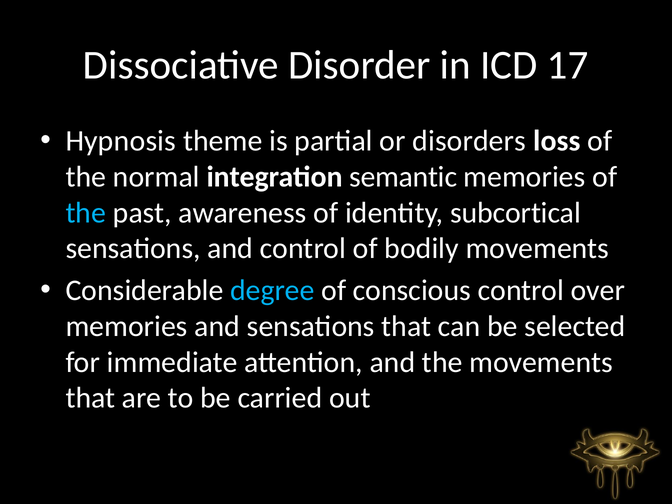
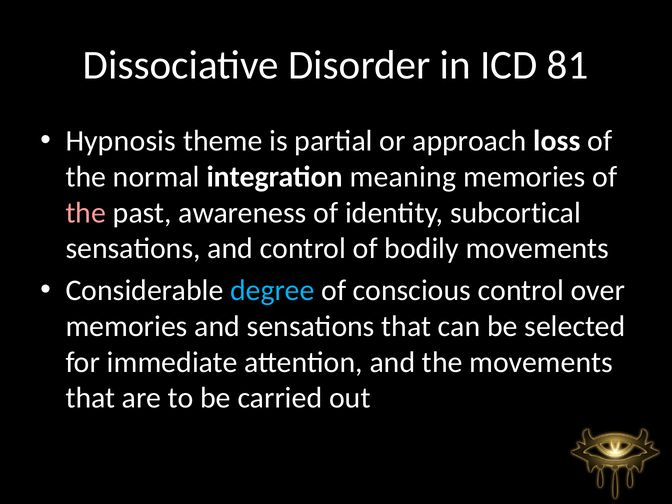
17: 17 -> 81 (568, 65)
disorders: disorders -> approach (469, 141)
semantic: semantic -> meaning (403, 177)
the colour: light blue -> pink (86, 213)
